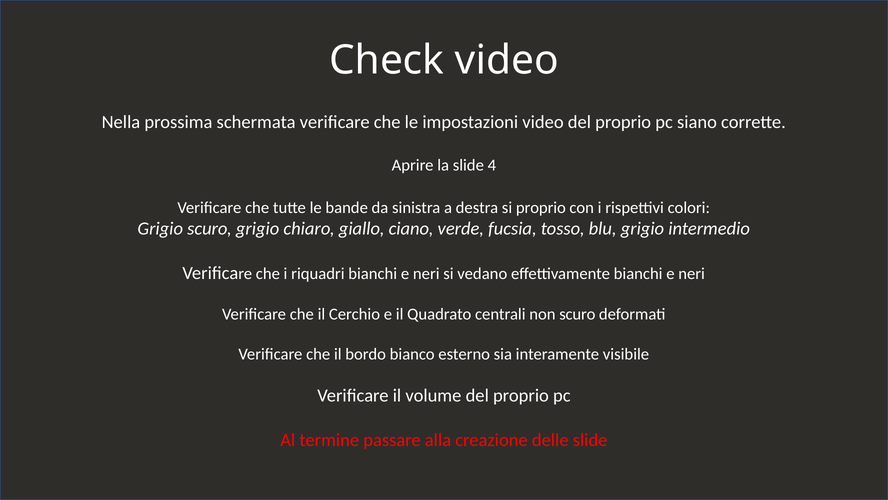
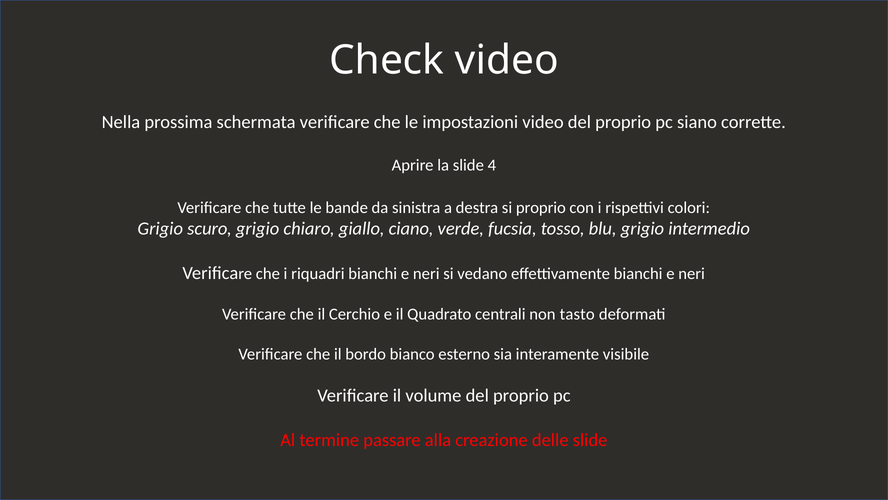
non scuro: scuro -> tasto (577, 314)
